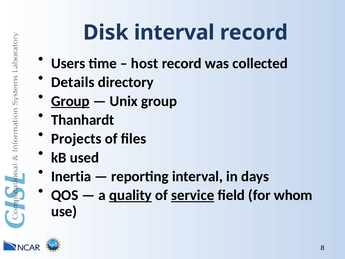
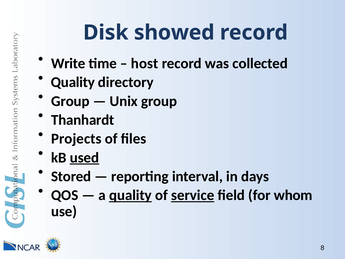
Disk interval: interval -> showed (174, 33)
Users: Users -> Write (68, 63)
Details: Details -> Quality (73, 82)
Group underline: present -> none (70, 101)
used underline: none -> present (84, 157)
Inertia: Inertia -> Stored (71, 176)
